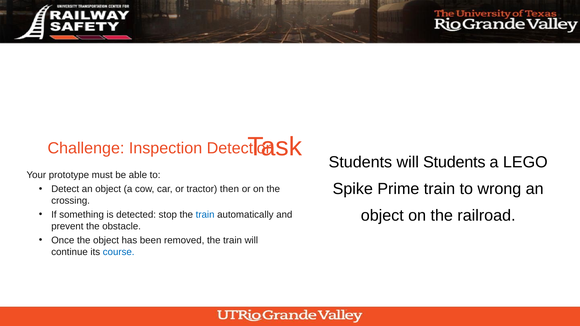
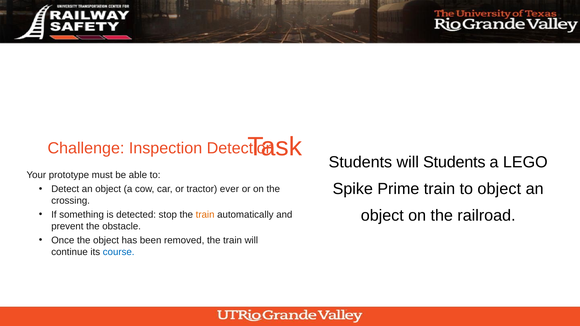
to wrong: wrong -> object (499, 189)
then: then -> ever (229, 189)
train colour: blue -> orange (205, 215)
